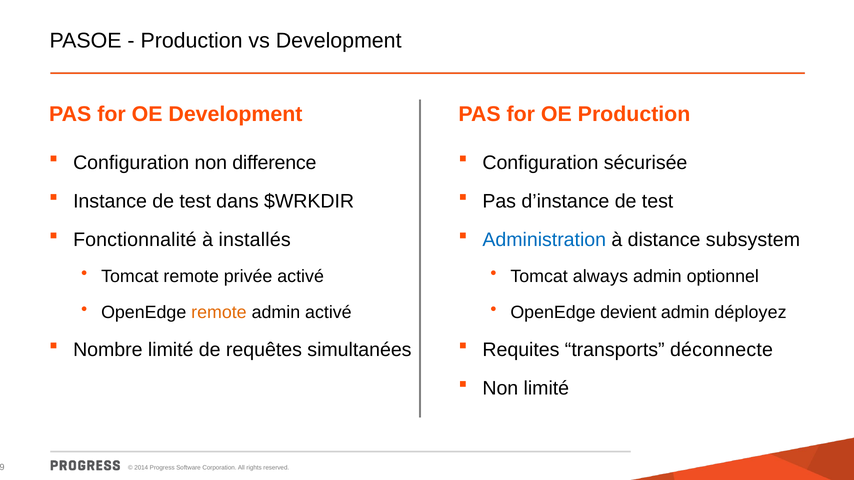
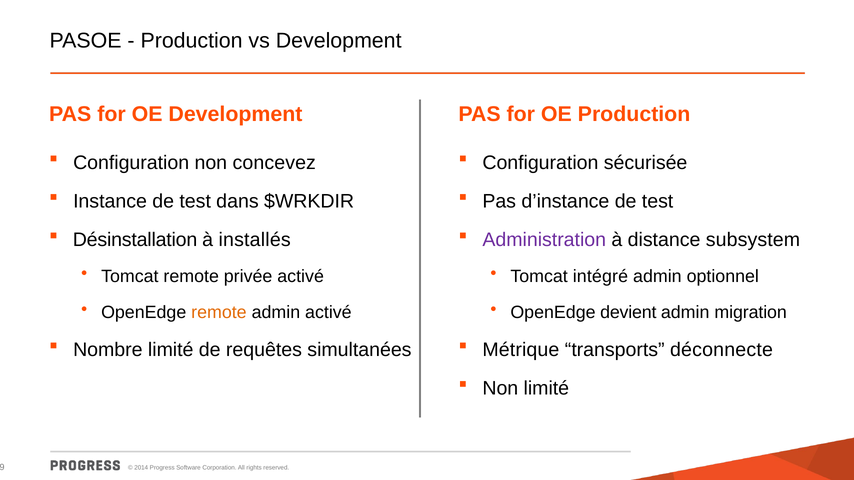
difference: difference -> concevez (274, 163)
Fonctionnalité: Fonctionnalité -> Désinstallation (135, 240)
Administration colour: blue -> purple (544, 240)
always: always -> intégré (600, 277)
déployez: déployez -> migration (751, 312)
Requites: Requites -> Métrique (521, 350)
